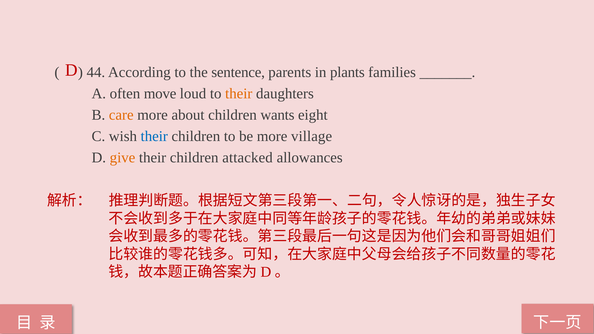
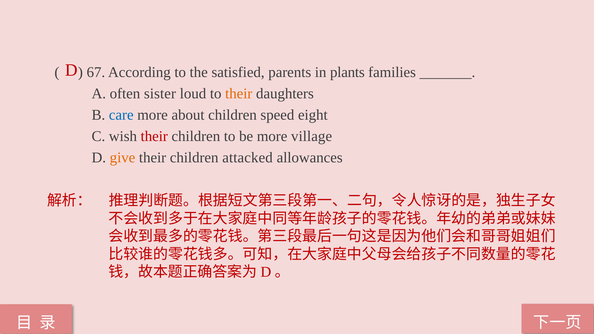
44: 44 -> 67 (96, 72)
sentence: sentence -> satisfied (238, 72)
move: move -> sister (160, 94)
care colour: orange -> blue (121, 115)
wants: wants -> speed (277, 115)
their colour: blue -> red (154, 136)
